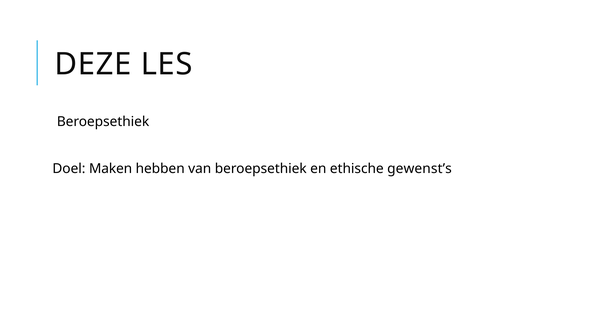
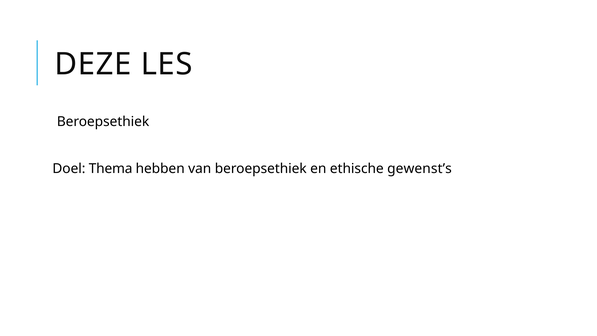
Maken: Maken -> Thema (111, 168)
